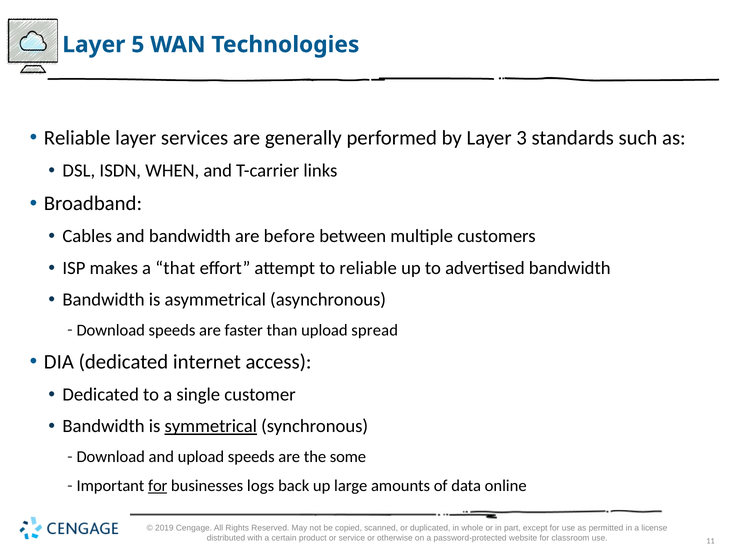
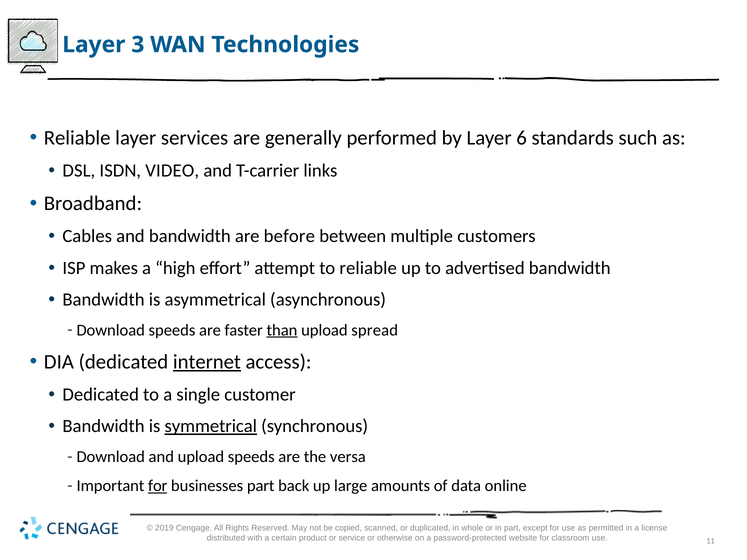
5: 5 -> 3 (138, 45)
3: 3 -> 6 (522, 138)
WHEN: WHEN -> VIDEO (172, 171)
that: that -> high (175, 268)
than underline: none -> present (282, 330)
internet underline: none -> present (207, 362)
some: some -> versa (348, 457)
businesses logs: logs -> part (261, 486)
